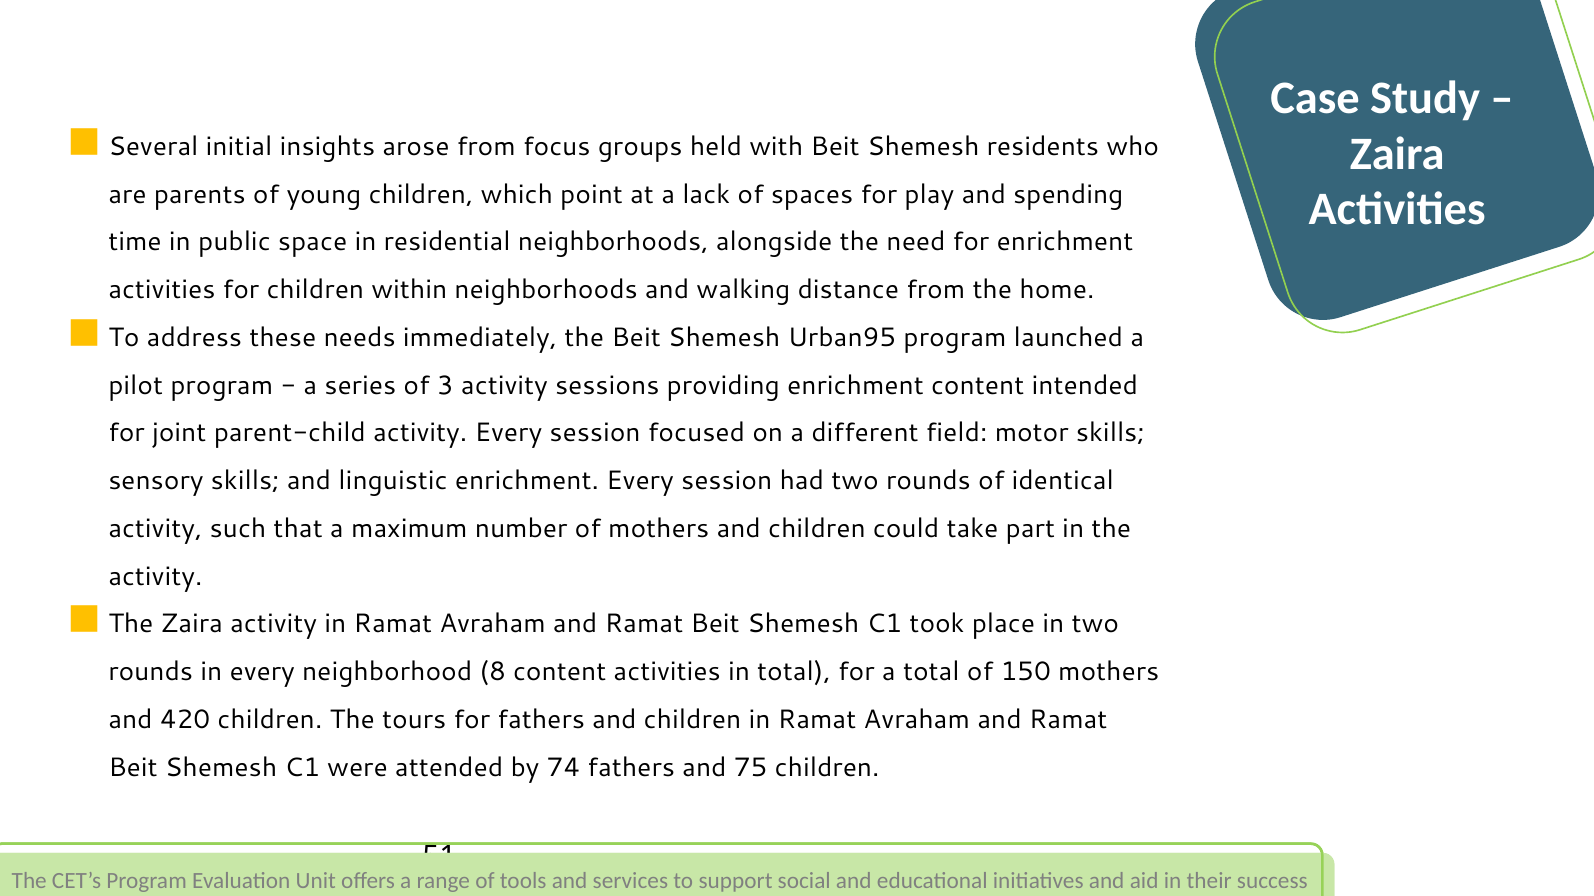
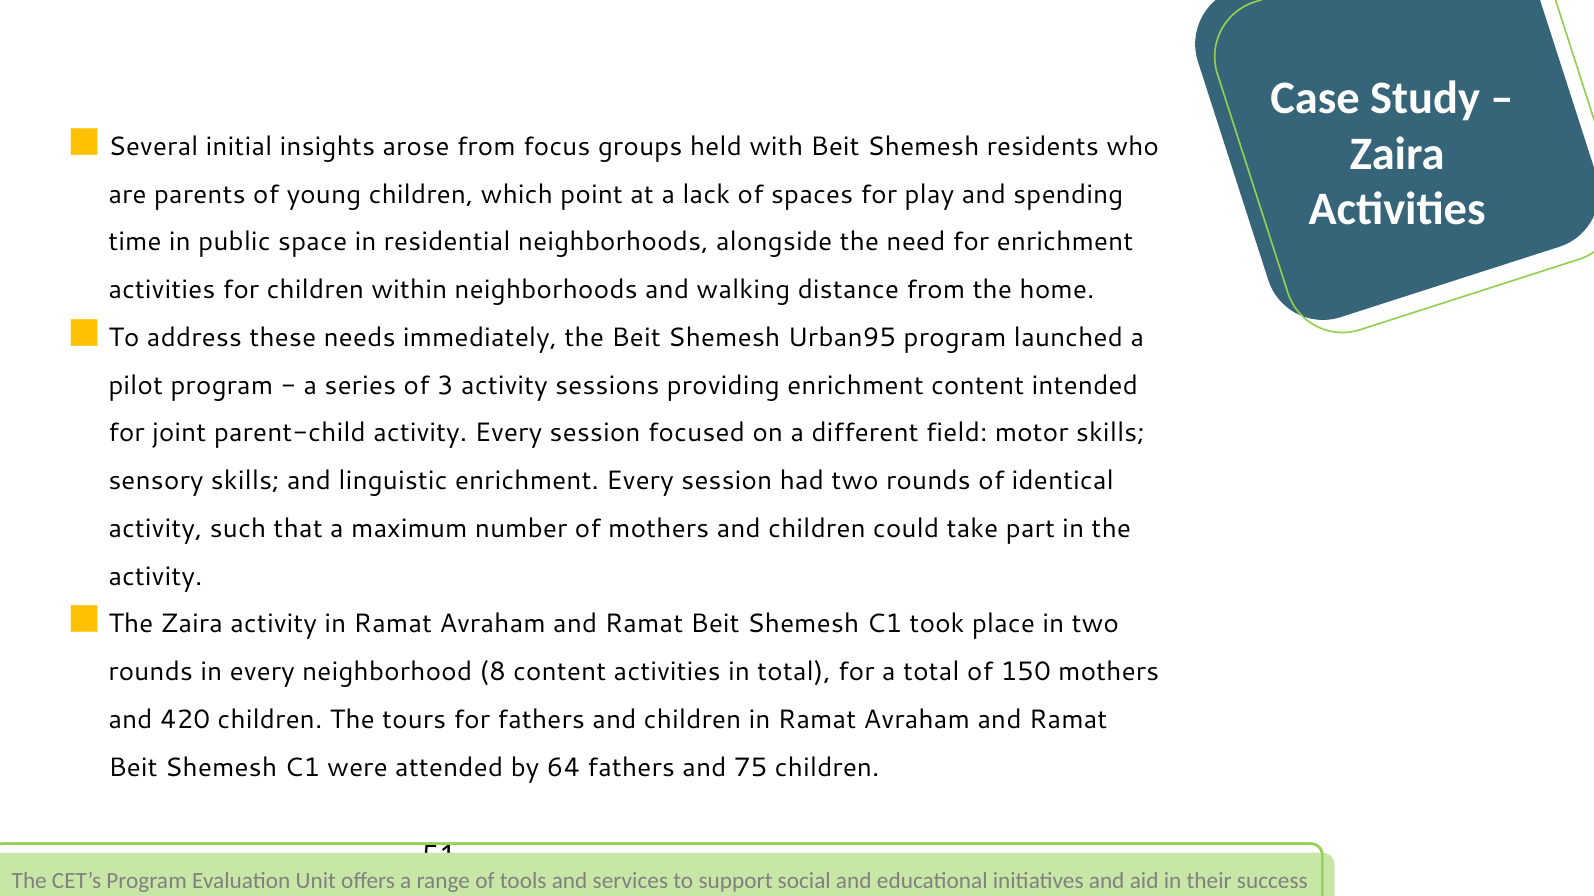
74: 74 -> 64 (563, 768)
